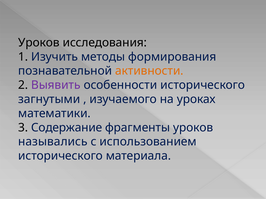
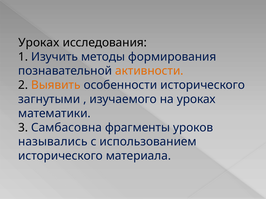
Уроков: Уроков -> Уроках (39, 43)
Выявить colour: purple -> orange (56, 85)
Содержание: Содержание -> Самбасовна (67, 128)
